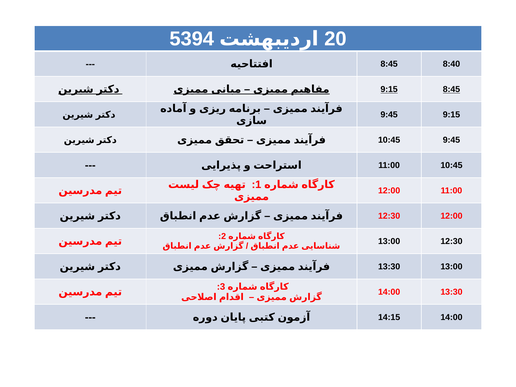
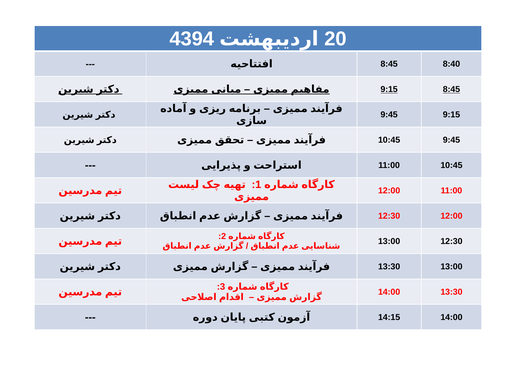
5394: 5394 -> 4394 (192, 39)
